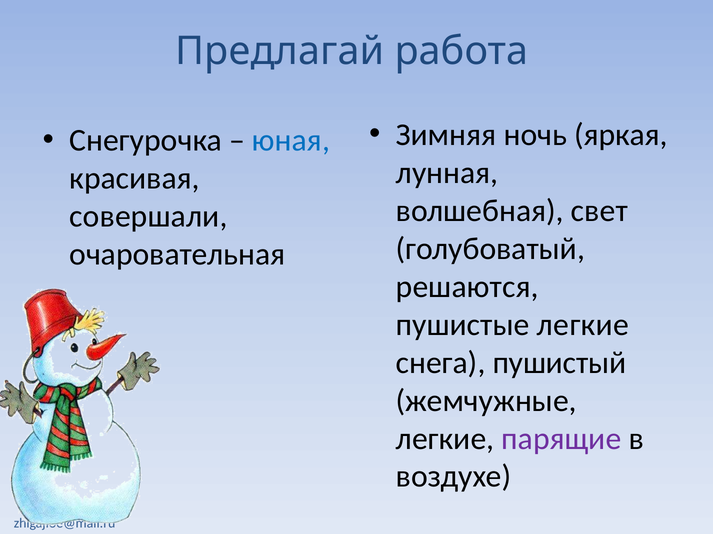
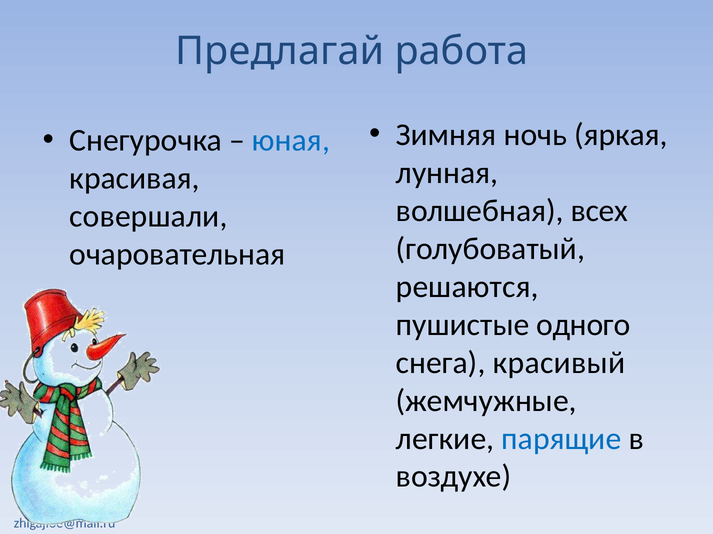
свет: свет -> всех (600, 211)
пушистые легкие: легкие -> одного (583, 325)
пушистый: пушистый -> красивый (559, 363)
парящие colour: purple -> blue (561, 439)
